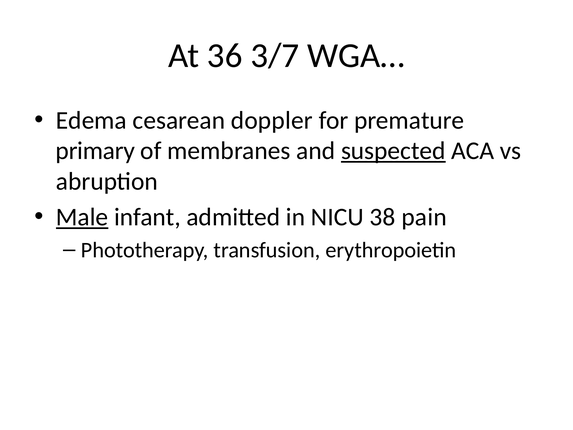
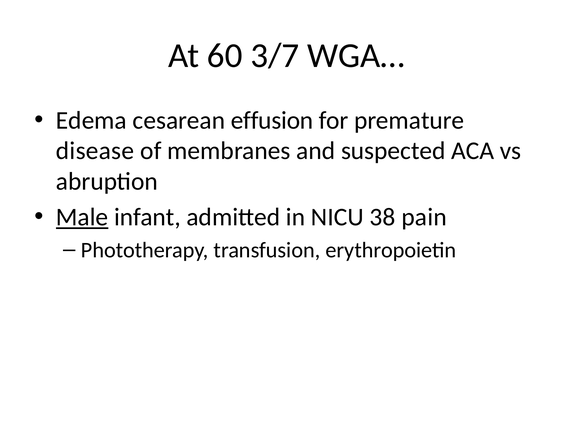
36: 36 -> 60 (225, 55)
doppler: doppler -> effusion (272, 120)
primary: primary -> disease (95, 151)
suspected underline: present -> none (393, 151)
